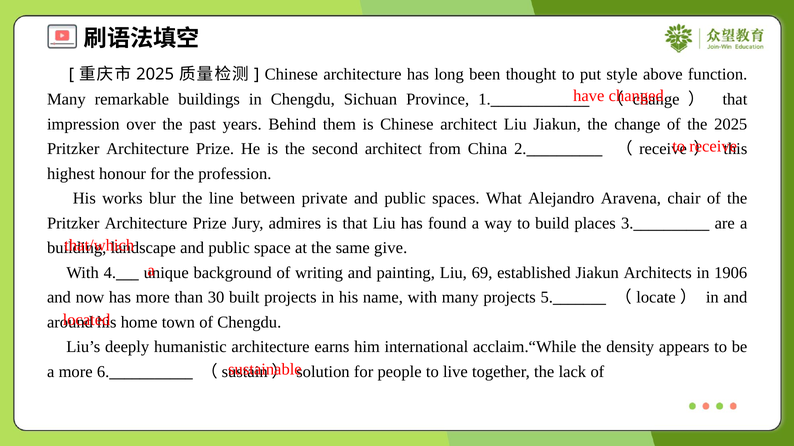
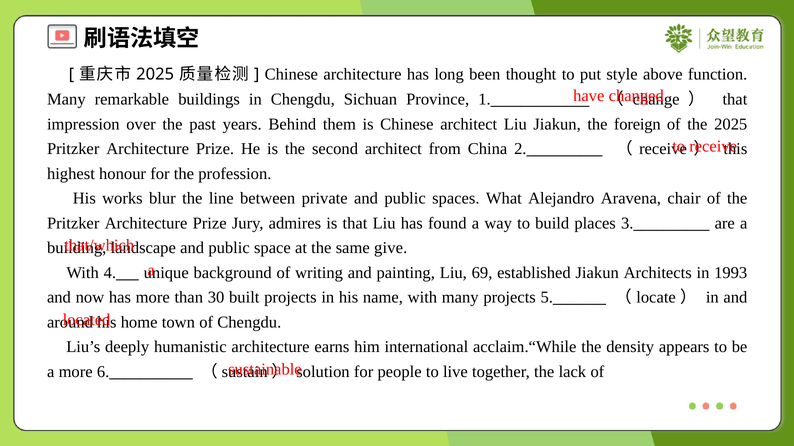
the change: change -> foreign (637, 124)
1906: 1906 -> 1993 (731, 273)
